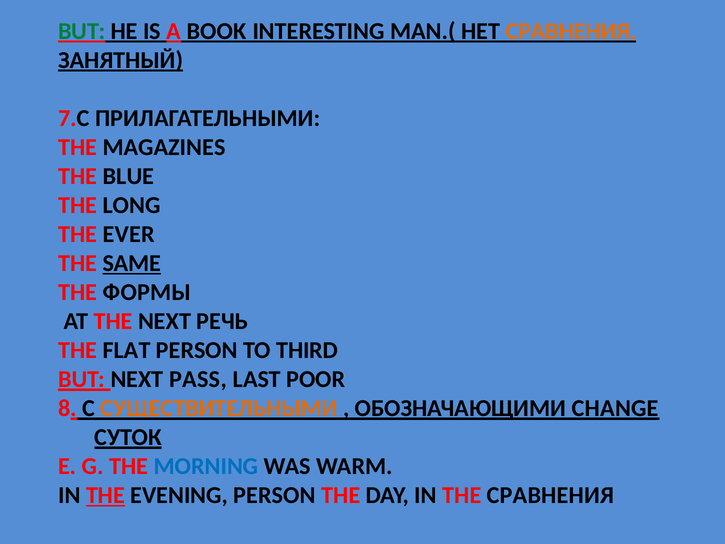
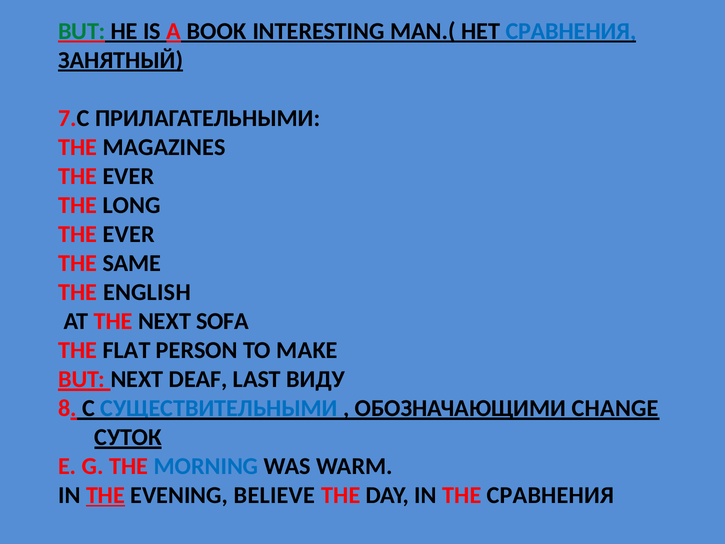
СРАВНЕНИЯ colour: orange -> blue (571, 31)
BLUE: BLUE -> EVER (128, 176)
SAME underline: present -> none (132, 263)
ФОРМЫ: ФОРМЫ -> ENGLISH (147, 292)
РЕЧЬ: РЕЧЬ -> SOFA (222, 321)
THIRD: THIRD -> MAKE (307, 350)
PASS: PASS -> DEAF (198, 379)
POOR: POOR -> ВИДУ (316, 379)
СУЩЕСТВИТЕЛЬНЫМИ colour: orange -> blue (219, 408)
EVENING PERSON: PERSON -> BELIEVE (275, 495)
